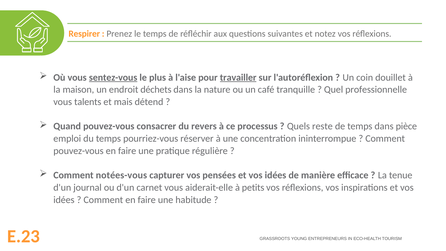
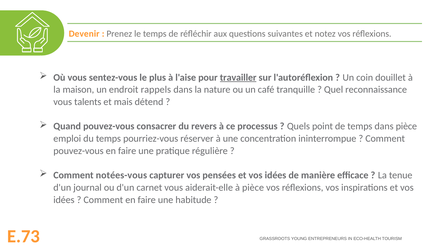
Respirer: Respirer -> Devenir (84, 34)
sentez-vous underline: present -> none (113, 77)
déchets: déchets -> rappels (156, 90)
professionnelle: professionnelle -> reconnaissance (376, 90)
reste: reste -> point (323, 126)
à petits: petits -> pièce (253, 187)
E.23: E.23 -> E.73 (23, 236)
